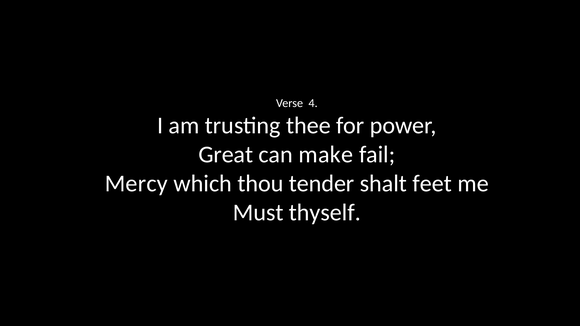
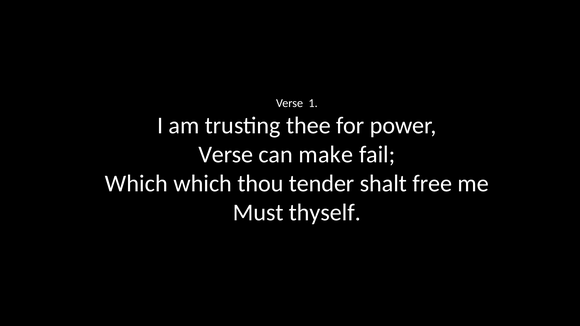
4: 4 -> 1 (313, 103)
Great: Great -> Verse (226, 155)
Mercy: Mercy -> Which (136, 184)
feet: feet -> free (432, 184)
